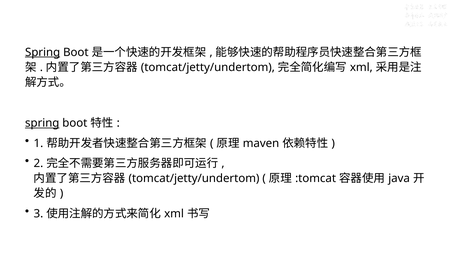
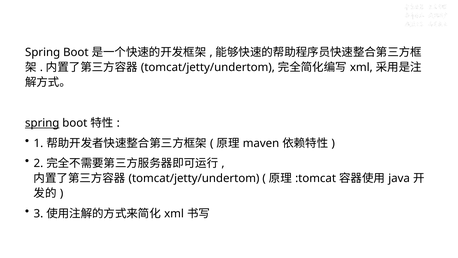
Spring underline: present -> none (43, 52)
